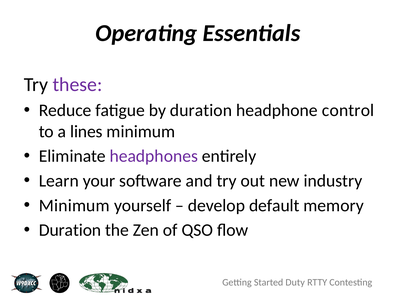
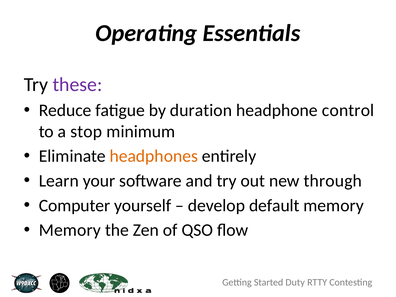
lines: lines -> stop (86, 132)
headphones colour: purple -> orange (154, 156)
industry: industry -> through (333, 181)
Minimum: Minimum -> Computer (74, 206)
Duration: Duration -> Memory (70, 230)
